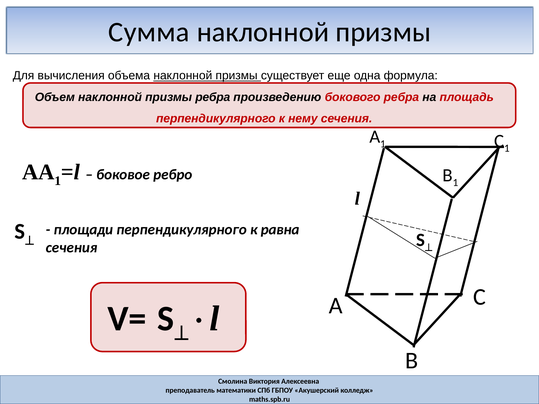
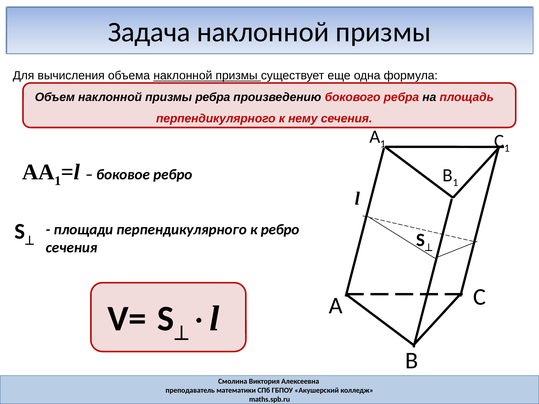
Сумма: Сумма -> Задача (149, 32)
к равна: равна -> ребро (280, 230)
